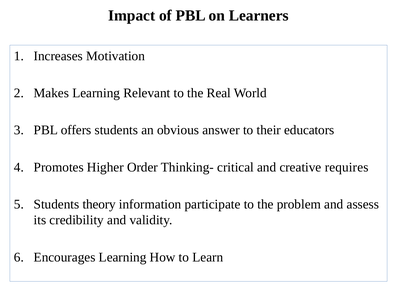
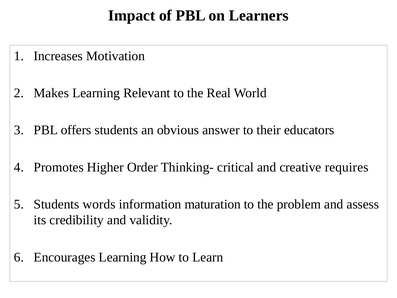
theory: theory -> words (99, 204)
participate: participate -> maturation (213, 204)
